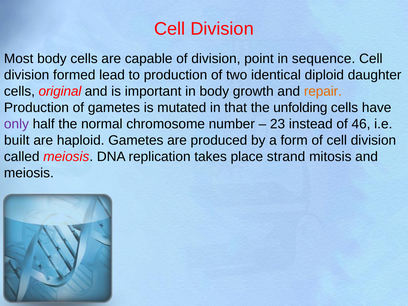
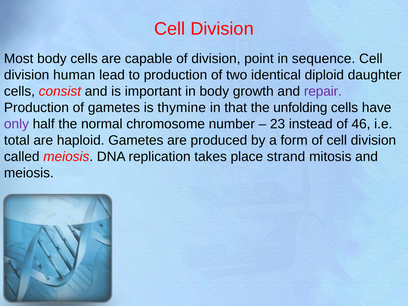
formed: formed -> human (74, 75)
original: original -> consist (60, 91)
repair colour: orange -> purple (323, 91)
mutated: mutated -> thymine (182, 108)
built: built -> total (17, 140)
